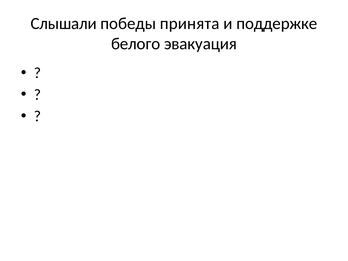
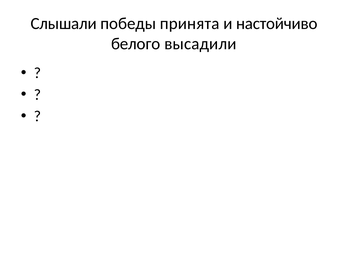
поддержке: поддержке -> настойчиво (277, 24)
эвакуация: эвакуация -> высадили (200, 44)
